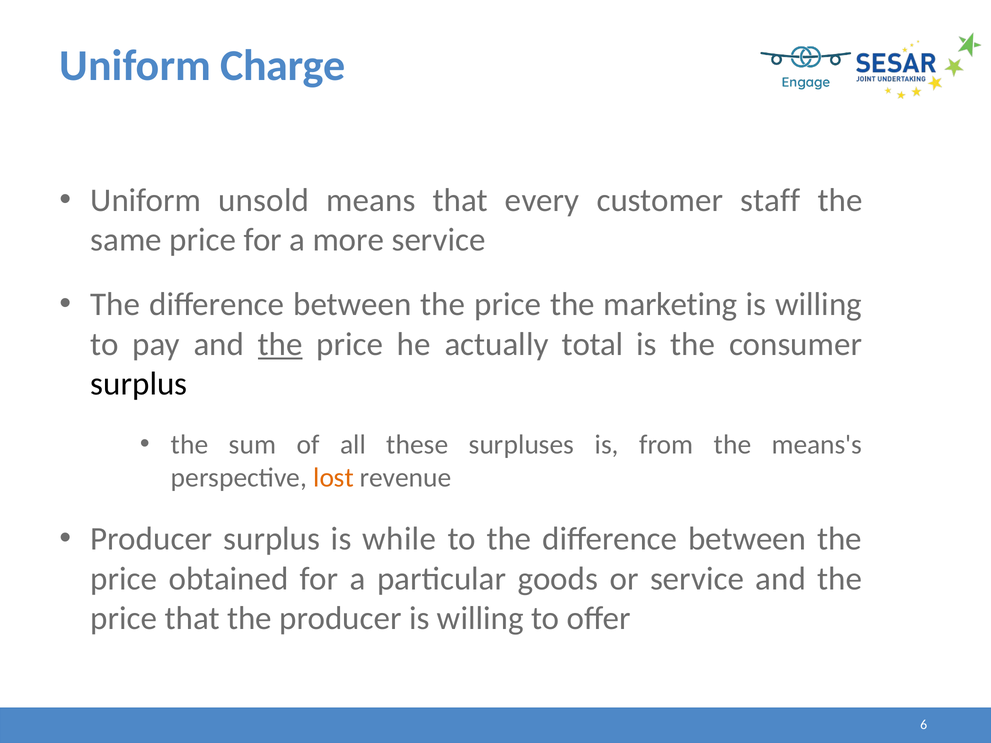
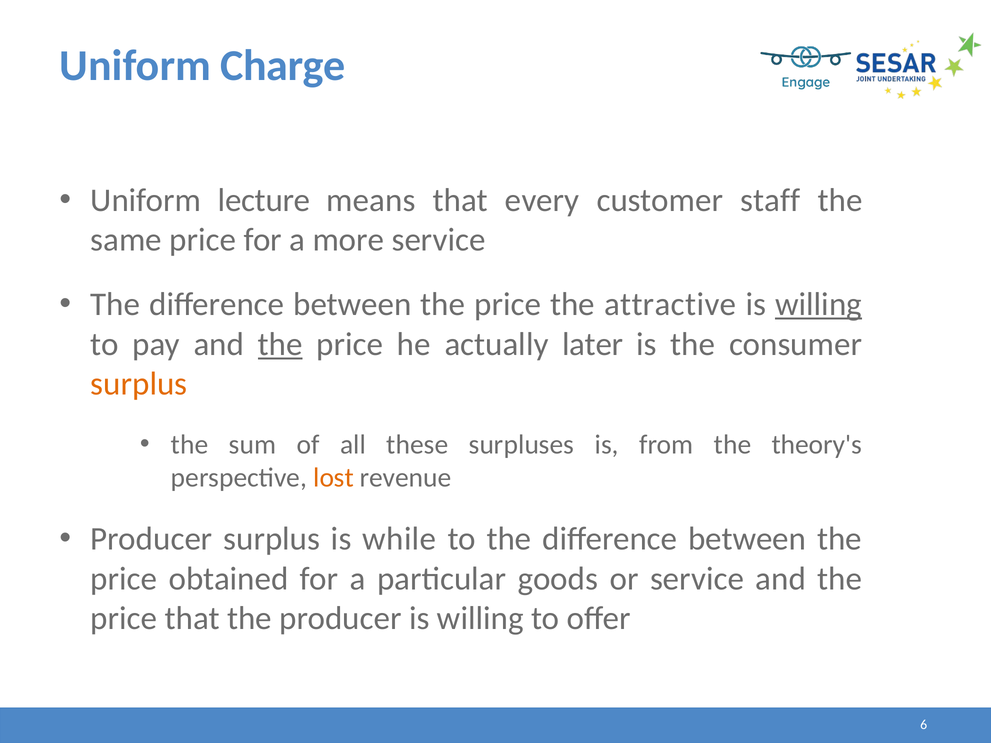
unsold: unsold -> lecture (264, 201)
marketing: marketing -> attractive (670, 305)
willing underline: none -> present (819, 305)
total: total -> later (593, 344)
surplus colour: black -> orange (139, 384)
means's: means's -> theory's (817, 445)
